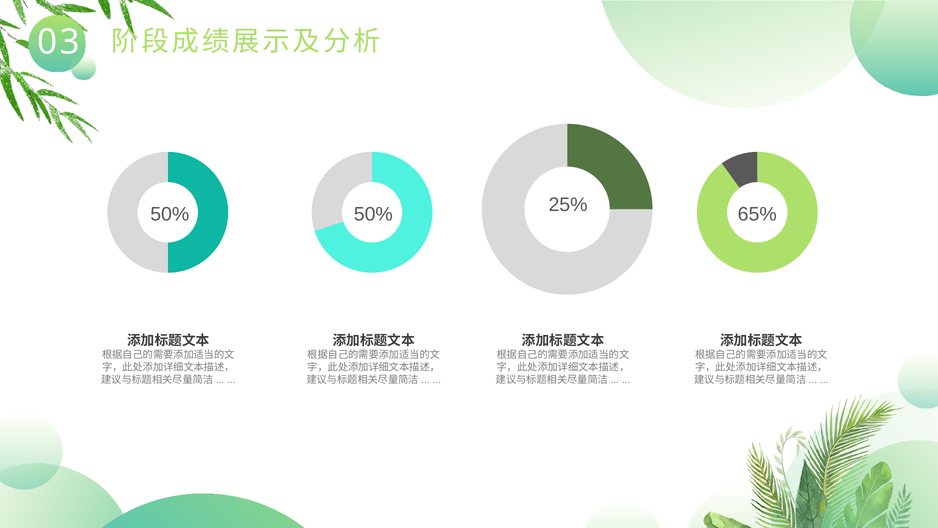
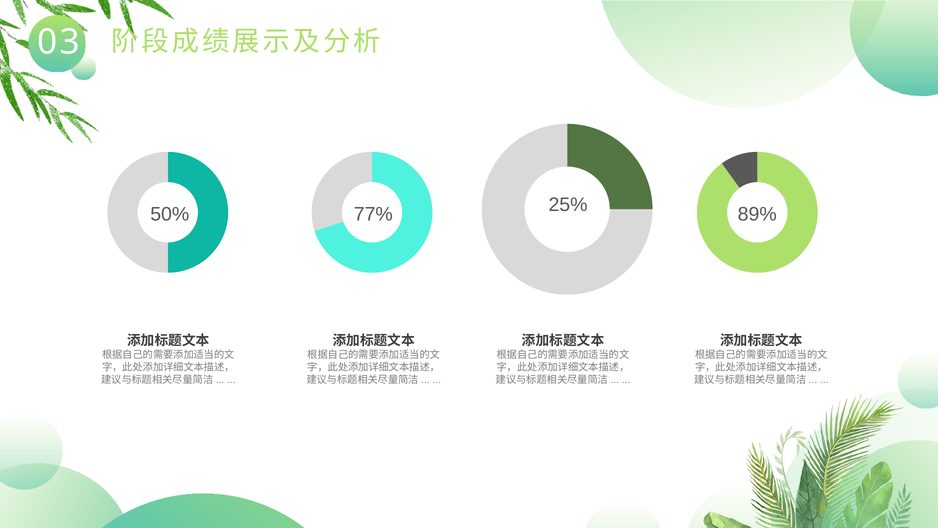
50% 50%: 50% -> 77% (373, 214)
65%: 65% -> 89% (757, 214)
